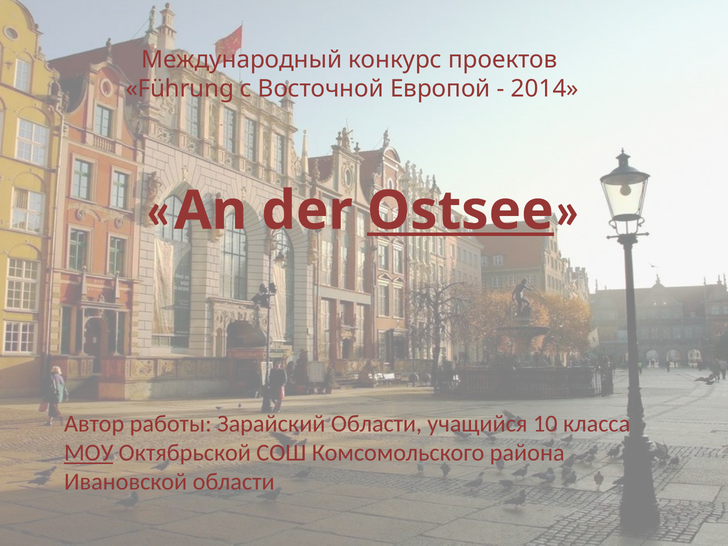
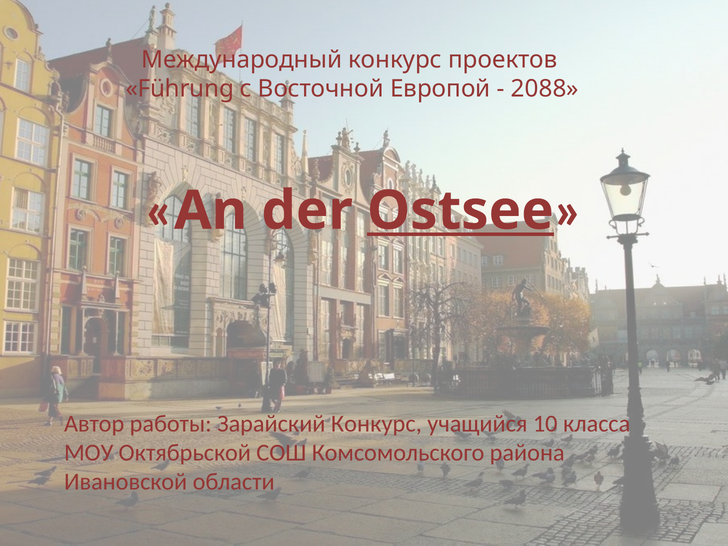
2014: 2014 -> 2088 (545, 89)
Зарайский Области: Области -> Конкурс (376, 424)
МОУ underline: present -> none (89, 453)
